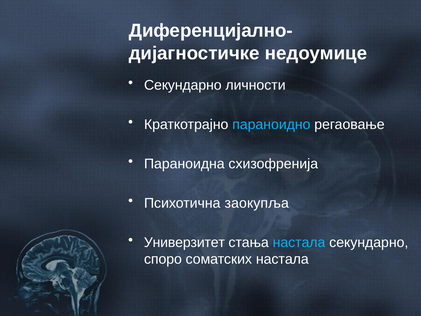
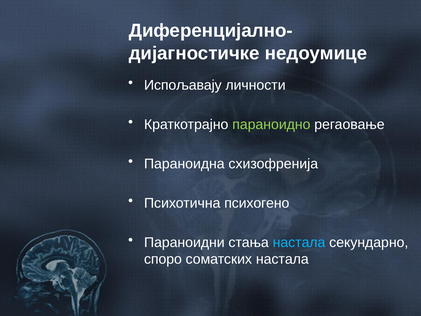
Секундарно: Секундарно -> Испољавају (183, 85)
параноидно colour: light blue -> light green (271, 124)
заокупља: заокупља -> психогено (257, 203)
Универзитет: Универзитет -> Параноидни (184, 242)
